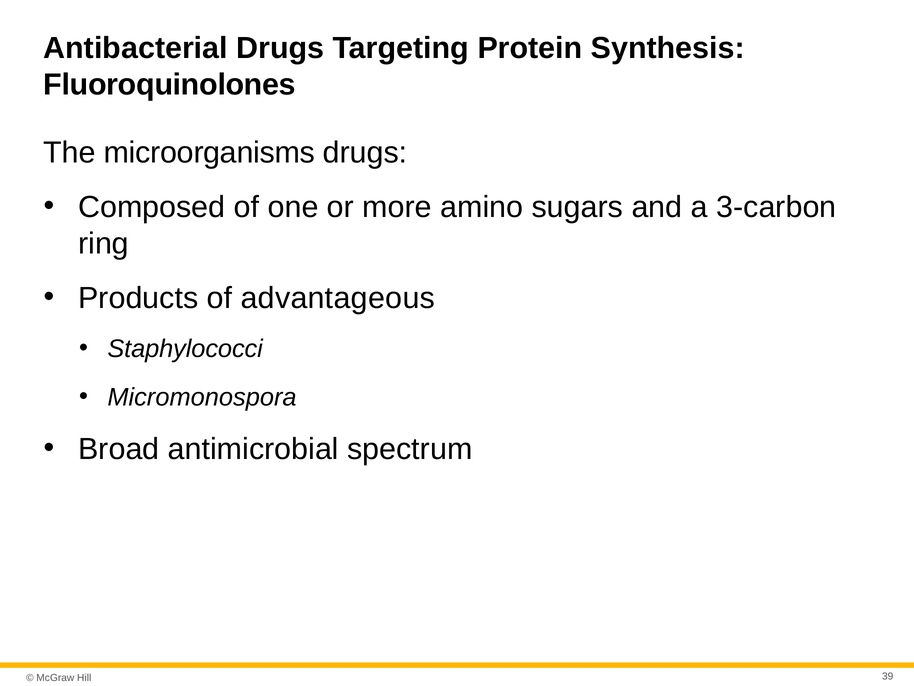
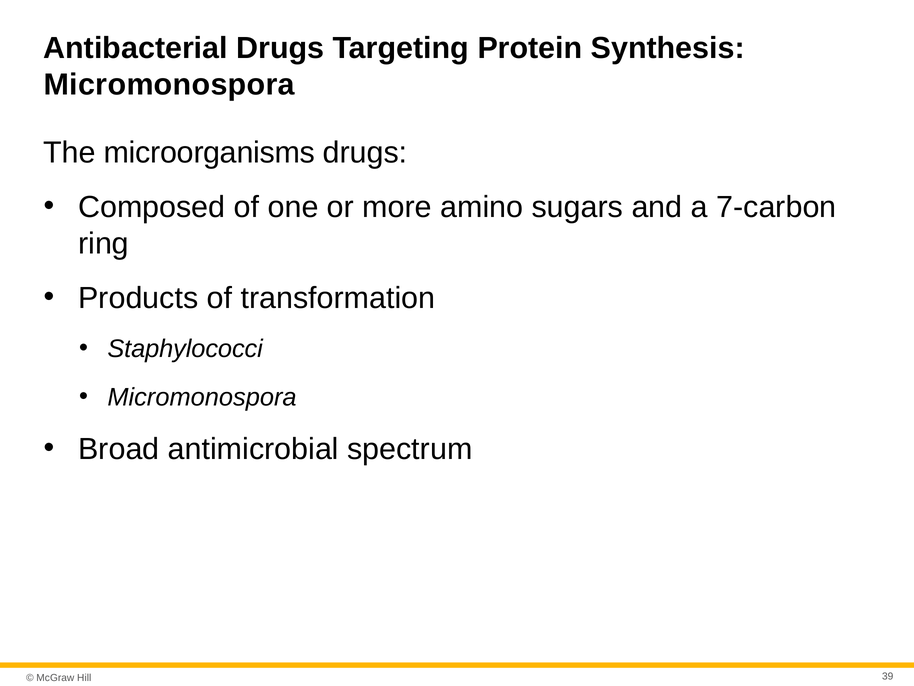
Fluoroquinolones: Fluoroquinolones -> Micromonospora (169, 85)
3-carbon: 3-carbon -> 7-carbon (776, 207)
advantageous: advantageous -> transformation (338, 298)
